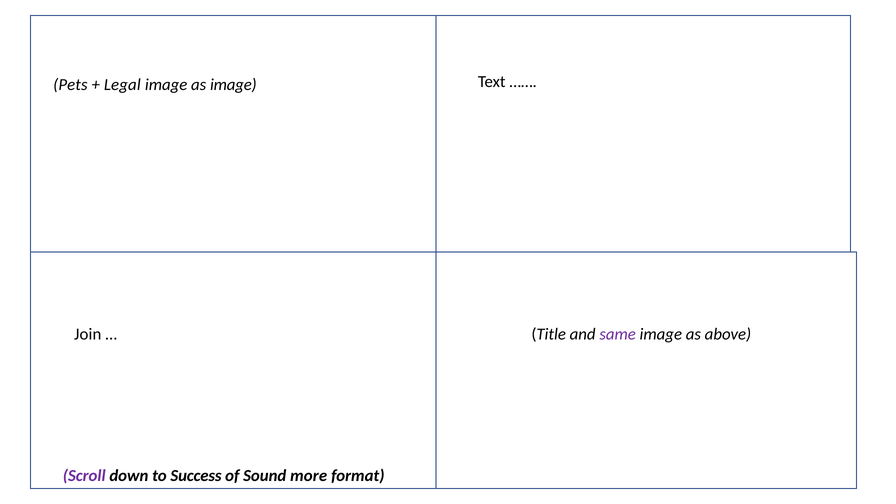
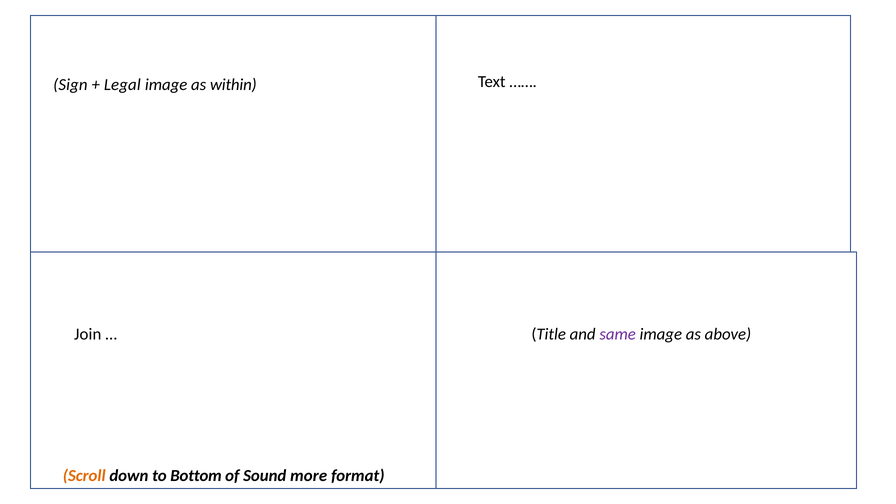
Pets: Pets -> Sign (70, 85)
as image: image -> within (233, 85)
Scroll colour: purple -> orange (84, 476)
Success: Success -> Bottom (196, 476)
